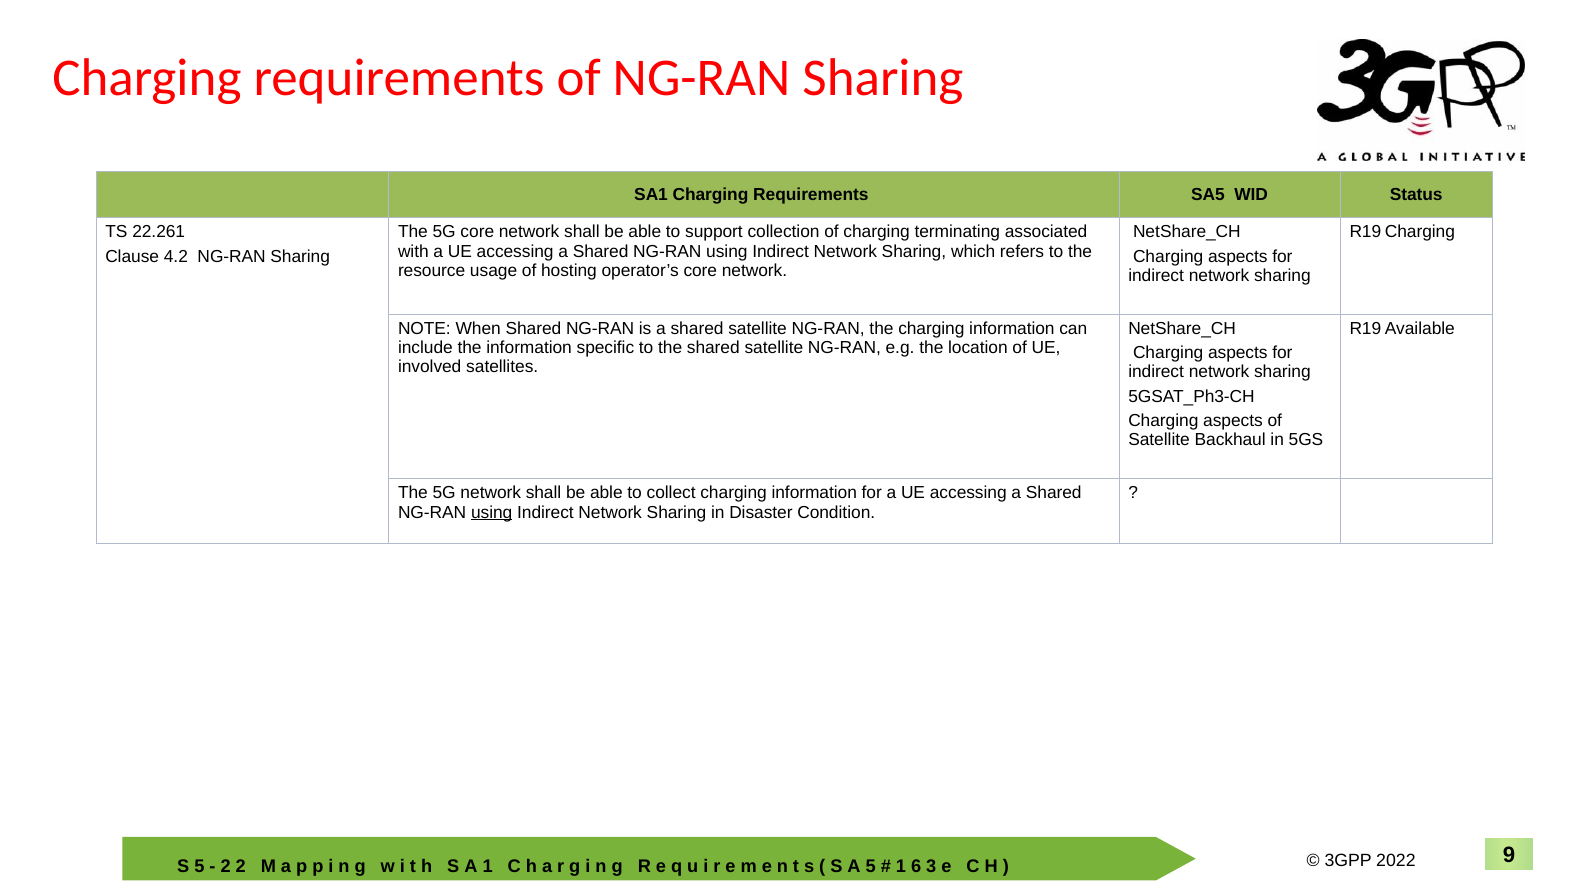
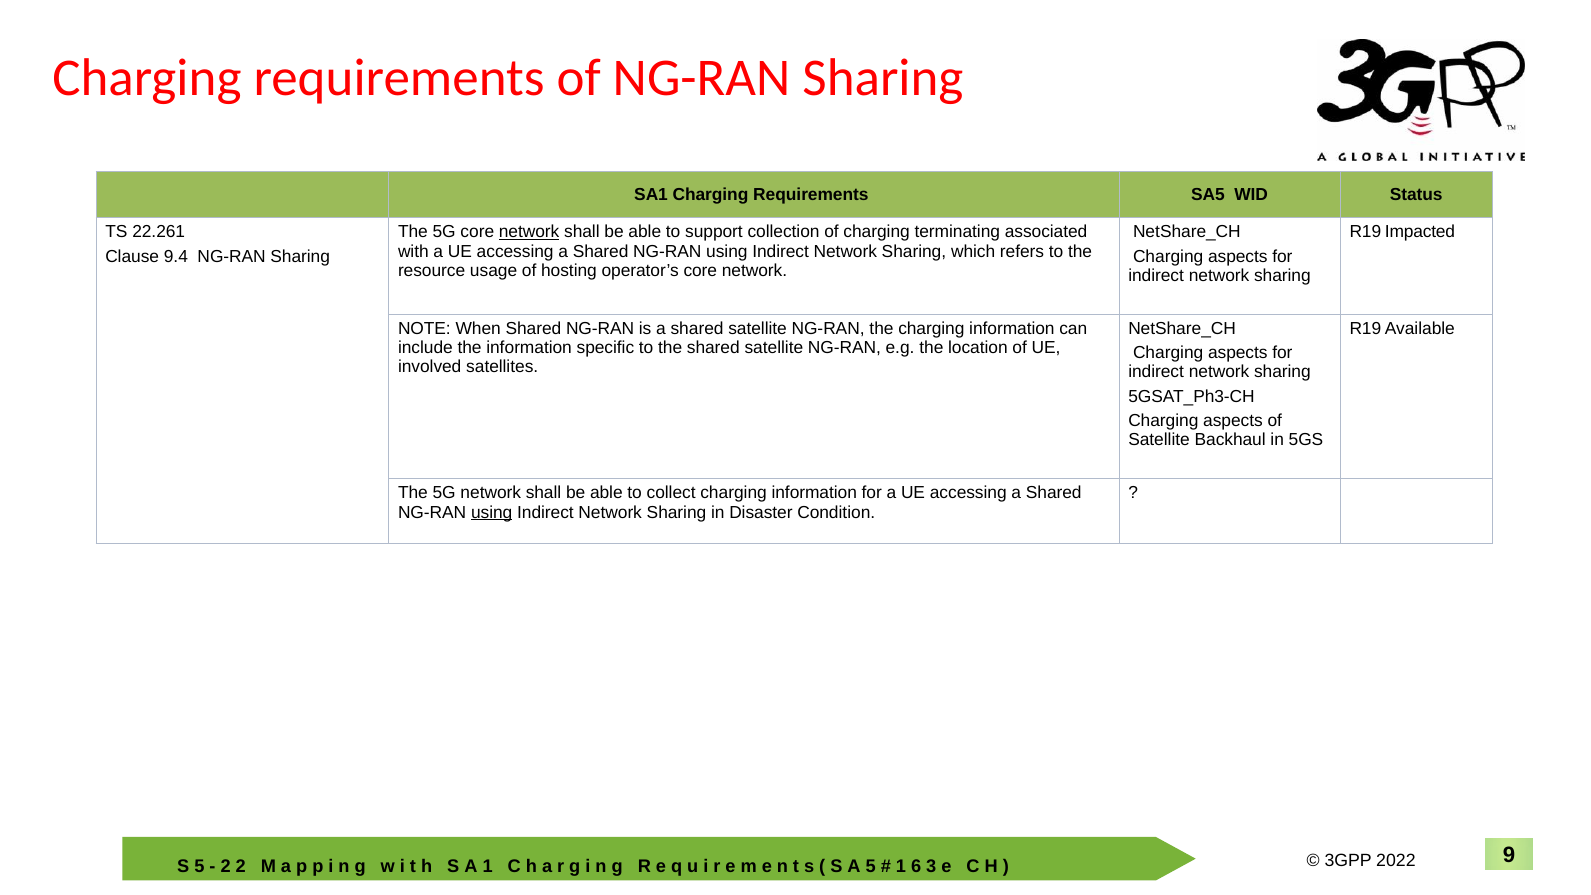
network underline: none -> present (529, 232)
R19 Charging: Charging -> Impacted (1420, 232)
4.2: 4.2 -> 9.4 (176, 256)
